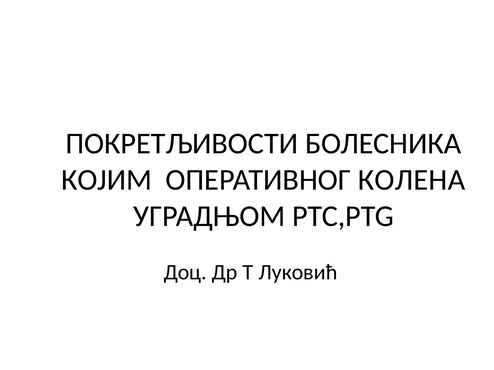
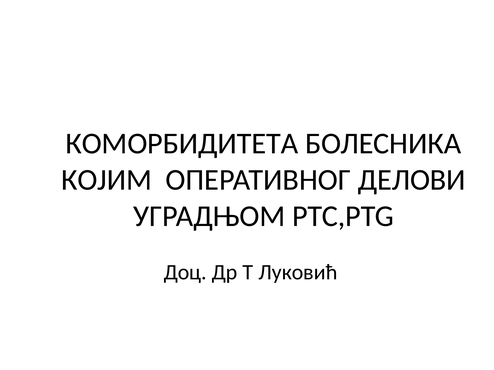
ПОКРЕТЉИВОСТИ: ПОКРЕТЉИВОСТИ -> КОМОРБИДИТЕТА (182, 144)
КОЛЕНА: КОЛЕНА -> ДЕЛОВИ (412, 180)
